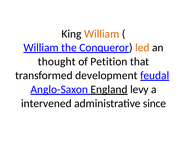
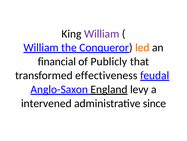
William colour: orange -> purple (102, 34)
thought: thought -> financial (57, 61)
Petition: Petition -> Publicly (109, 61)
development: development -> effectiveness (106, 75)
